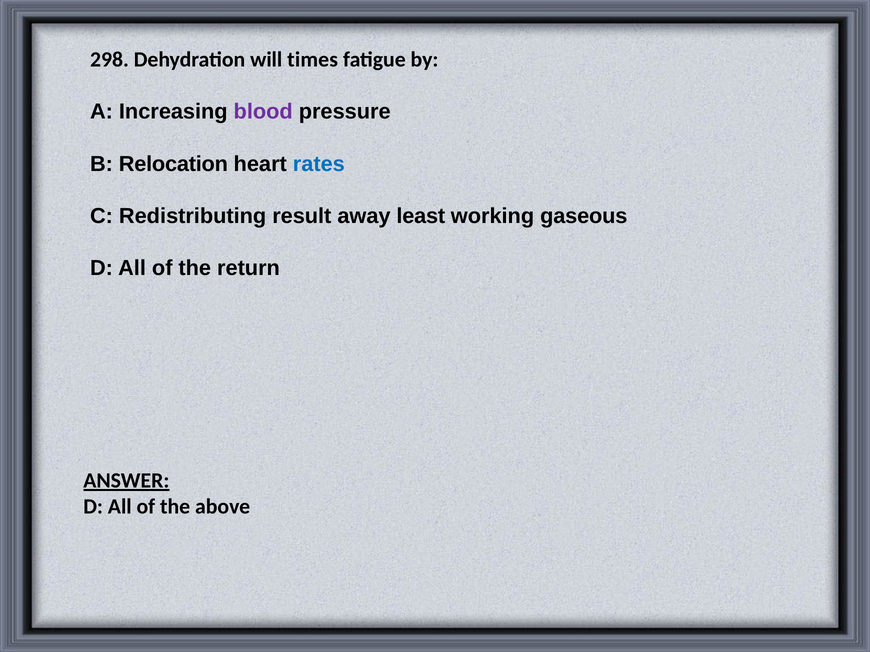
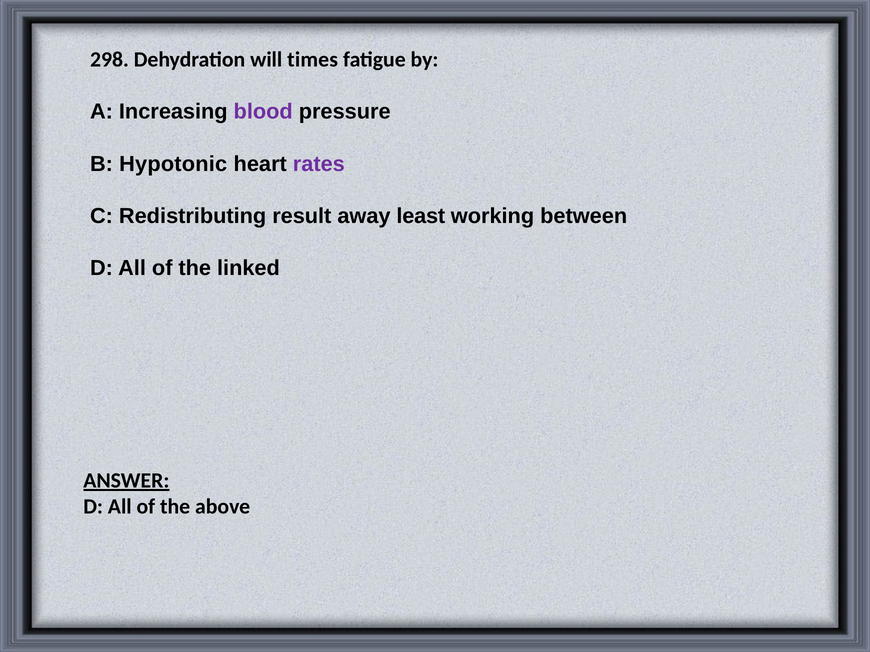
Relocation: Relocation -> Hypotonic (173, 164)
rates colour: blue -> purple (319, 164)
gaseous: gaseous -> between (584, 216)
return: return -> linked (248, 268)
